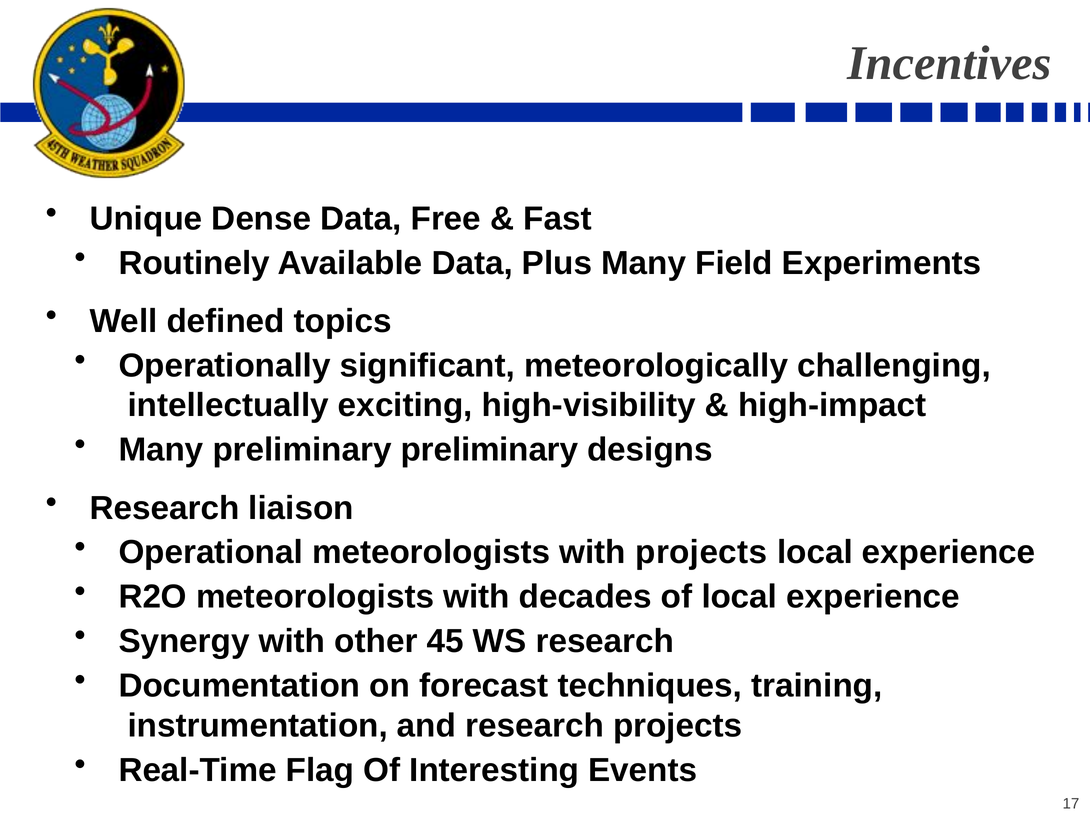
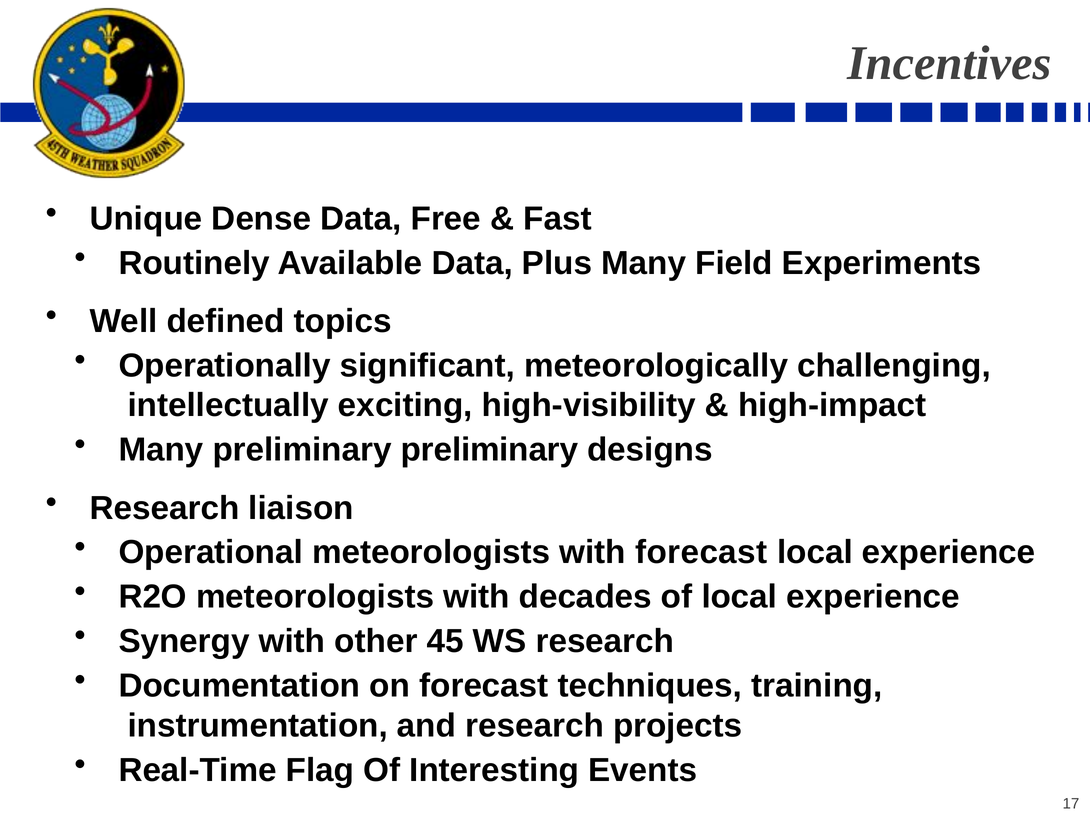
with projects: projects -> forecast (701, 553)
